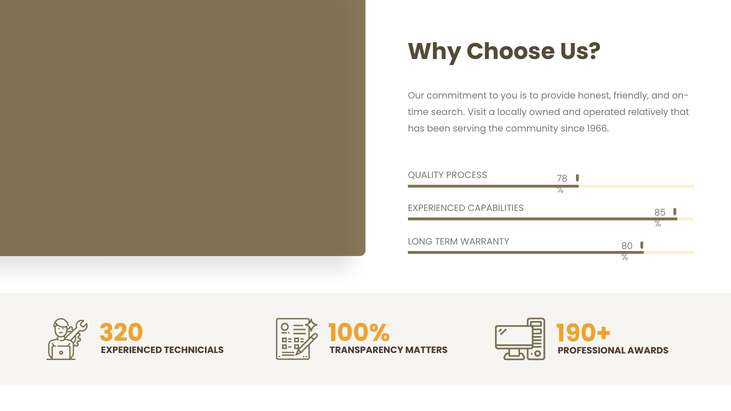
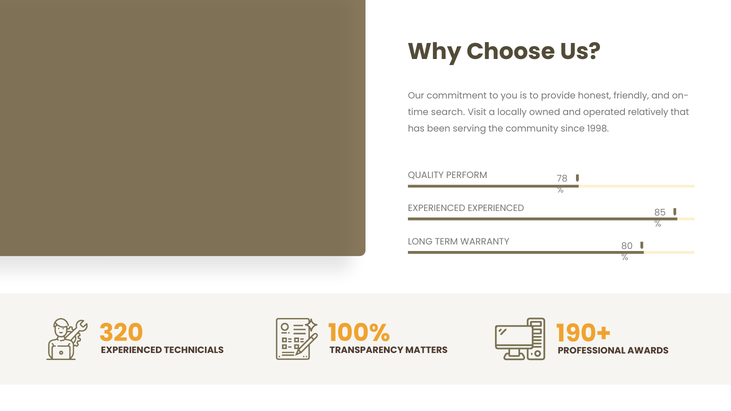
1966: 1966 -> 1998 (598, 129)
PROCESS: PROCESS -> PERFORM (467, 175)
EXPERIENCED CAPABILITIES: CAPABILITIES -> EXPERIENCED (496, 208)
